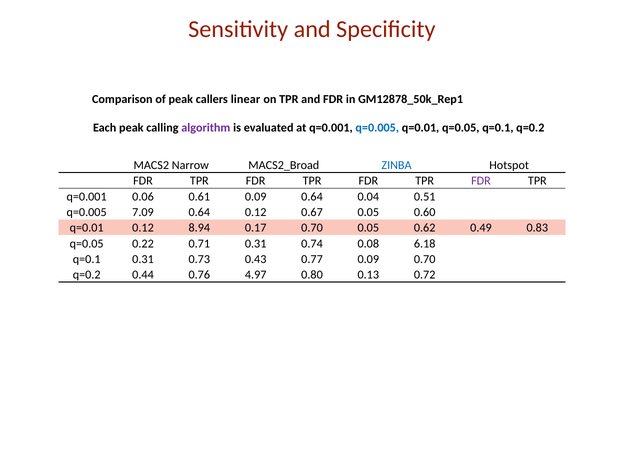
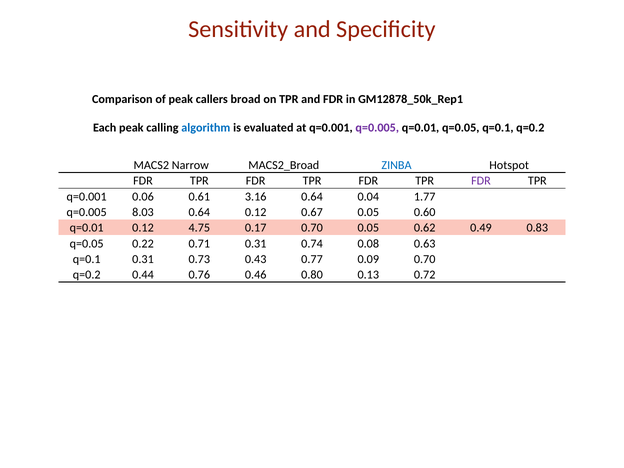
linear: linear -> broad (246, 99)
algorithm colour: purple -> blue (206, 128)
q=0.005 colour: blue -> purple (377, 128)
0.61 0.09: 0.09 -> 3.16 (256, 197)
0.51: 0.51 -> 1.77 (425, 197)
7.09: 7.09 -> 8.03 (143, 212)
8.94: 8.94 -> 4.75 (199, 228)
6.18: 6.18 -> 0.63 (425, 244)
4.97: 4.97 -> 0.46 (256, 275)
